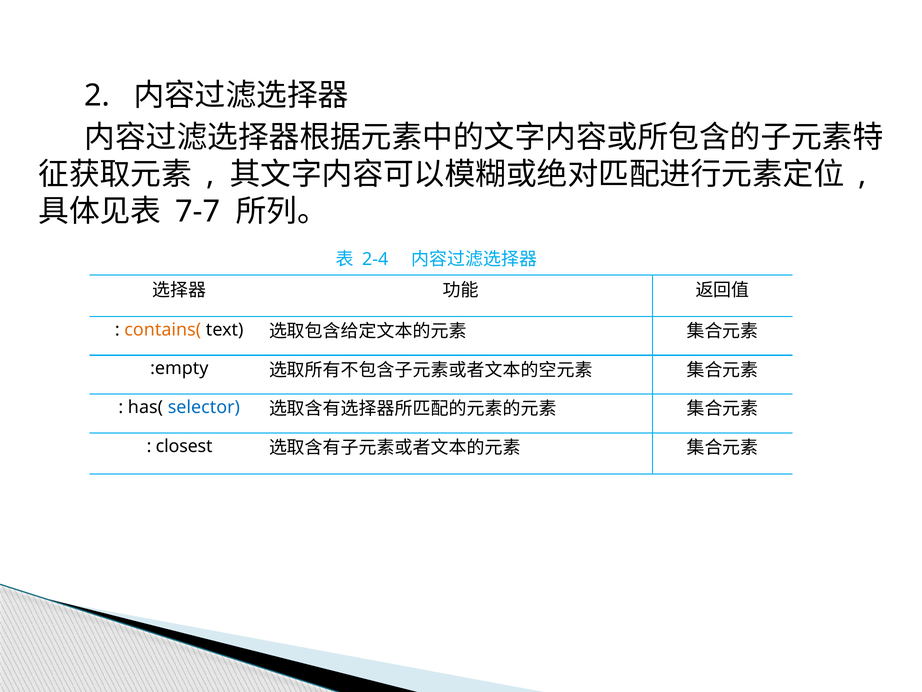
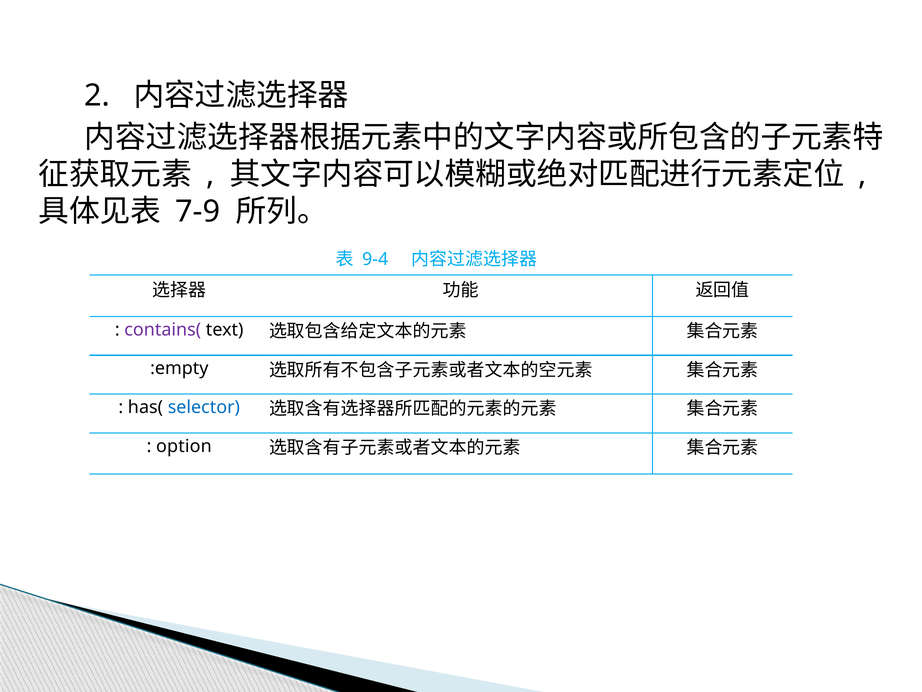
7-7: 7-7 -> 7-9 (198, 211)
2-4: 2-4 -> 9-4 (375, 259)
contains( colour: orange -> purple (163, 329)
closest: closest -> option (184, 446)
